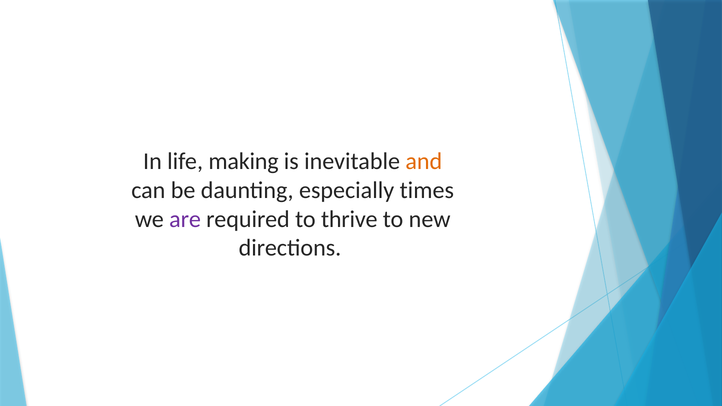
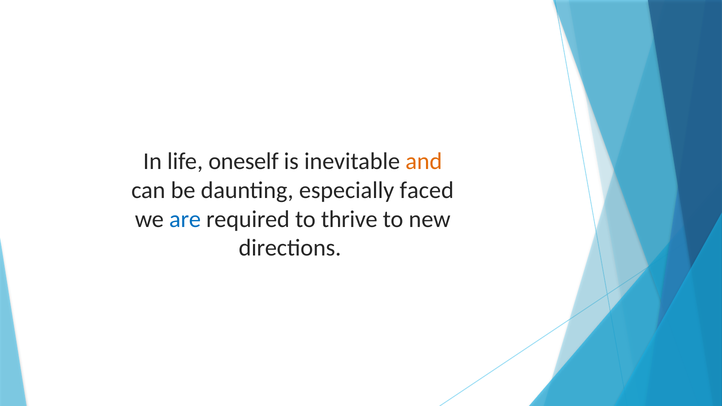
making: making -> oneself (244, 161)
times: times -> faced (427, 190)
are colour: purple -> blue (185, 219)
